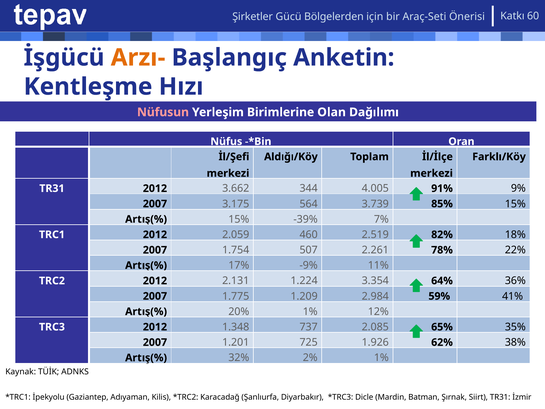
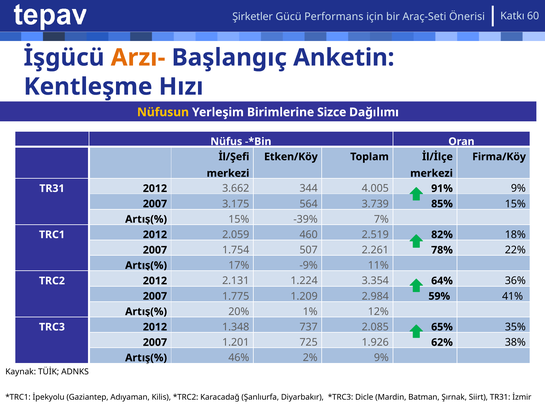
Bölgelerden: Bölgelerden -> Performans (334, 17)
Nüfusun colour: pink -> yellow (163, 112)
Olan: Olan -> Sizce (332, 112)
Aldığı/Köy: Aldığı/Köy -> Etken/Köy (291, 157)
Farklı/Köy: Farklı/Köy -> Firma/Köy (499, 157)
32%: 32% -> 46% (239, 358)
2% 1%: 1% -> 9% (381, 358)
